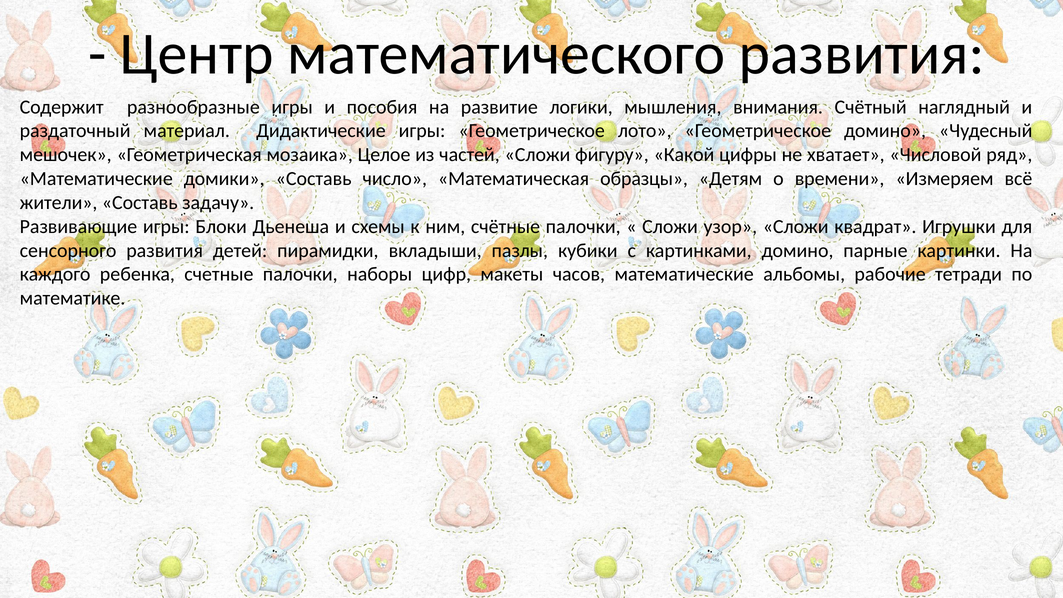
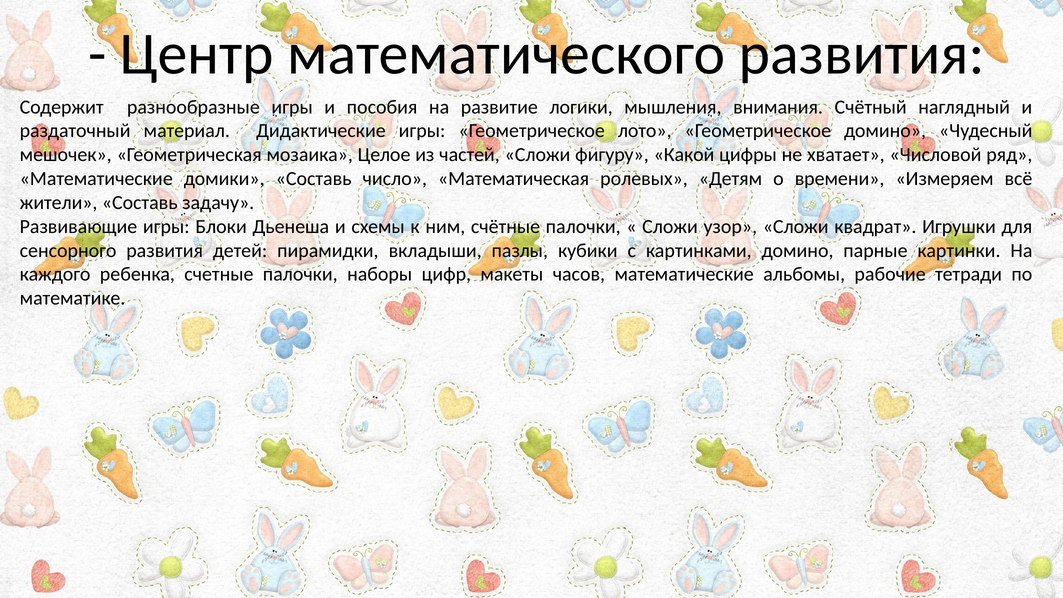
образцы: образцы -> ролевых (644, 179)
